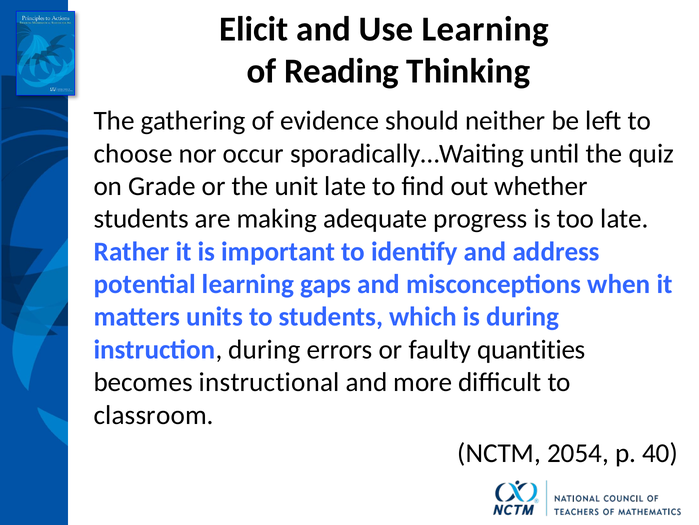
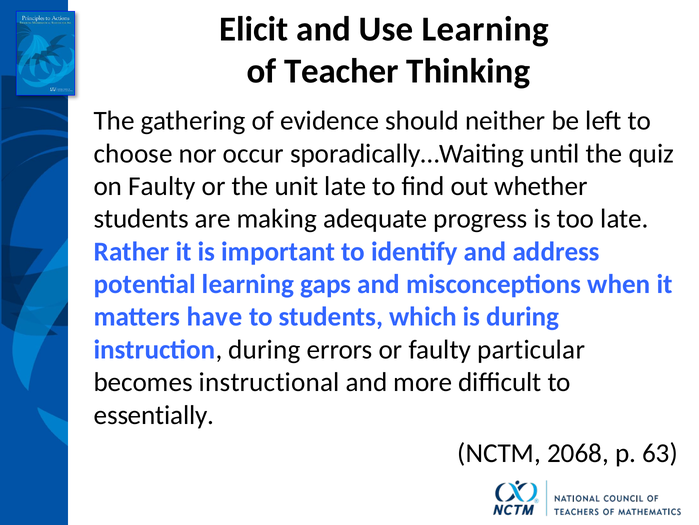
Reading: Reading -> Teacher (341, 71)
on Grade: Grade -> Faulty (162, 186)
units: units -> have (215, 317)
quantities: quantities -> particular (531, 349)
classroom: classroom -> essentially (154, 414)
2054: 2054 -> 2068 (578, 453)
40: 40 -> 63 (660, 453)
